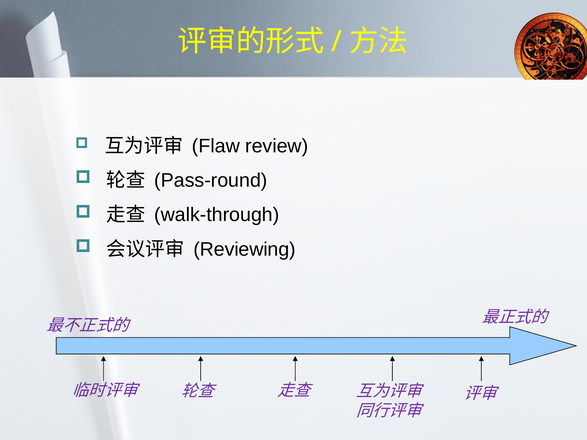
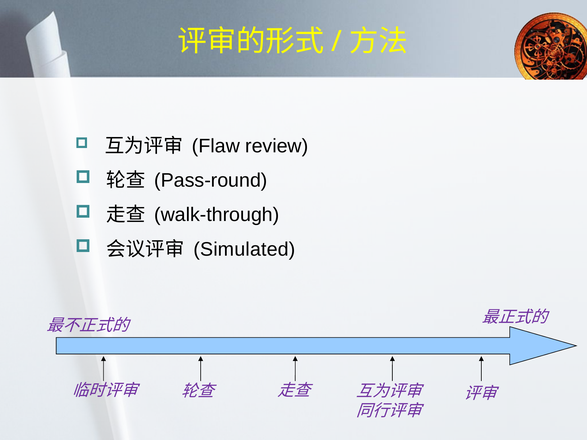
Reviewing: Reviewing -> Simulated (244, 249)
